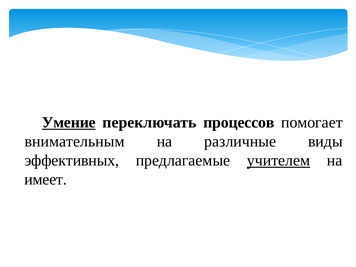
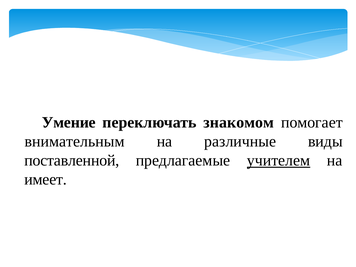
Умение underline: present -> none (69, 122)
процессов: процессов -> знакомом (239, 122)
эффективных: эффективных -> поставленной (72, 160)
